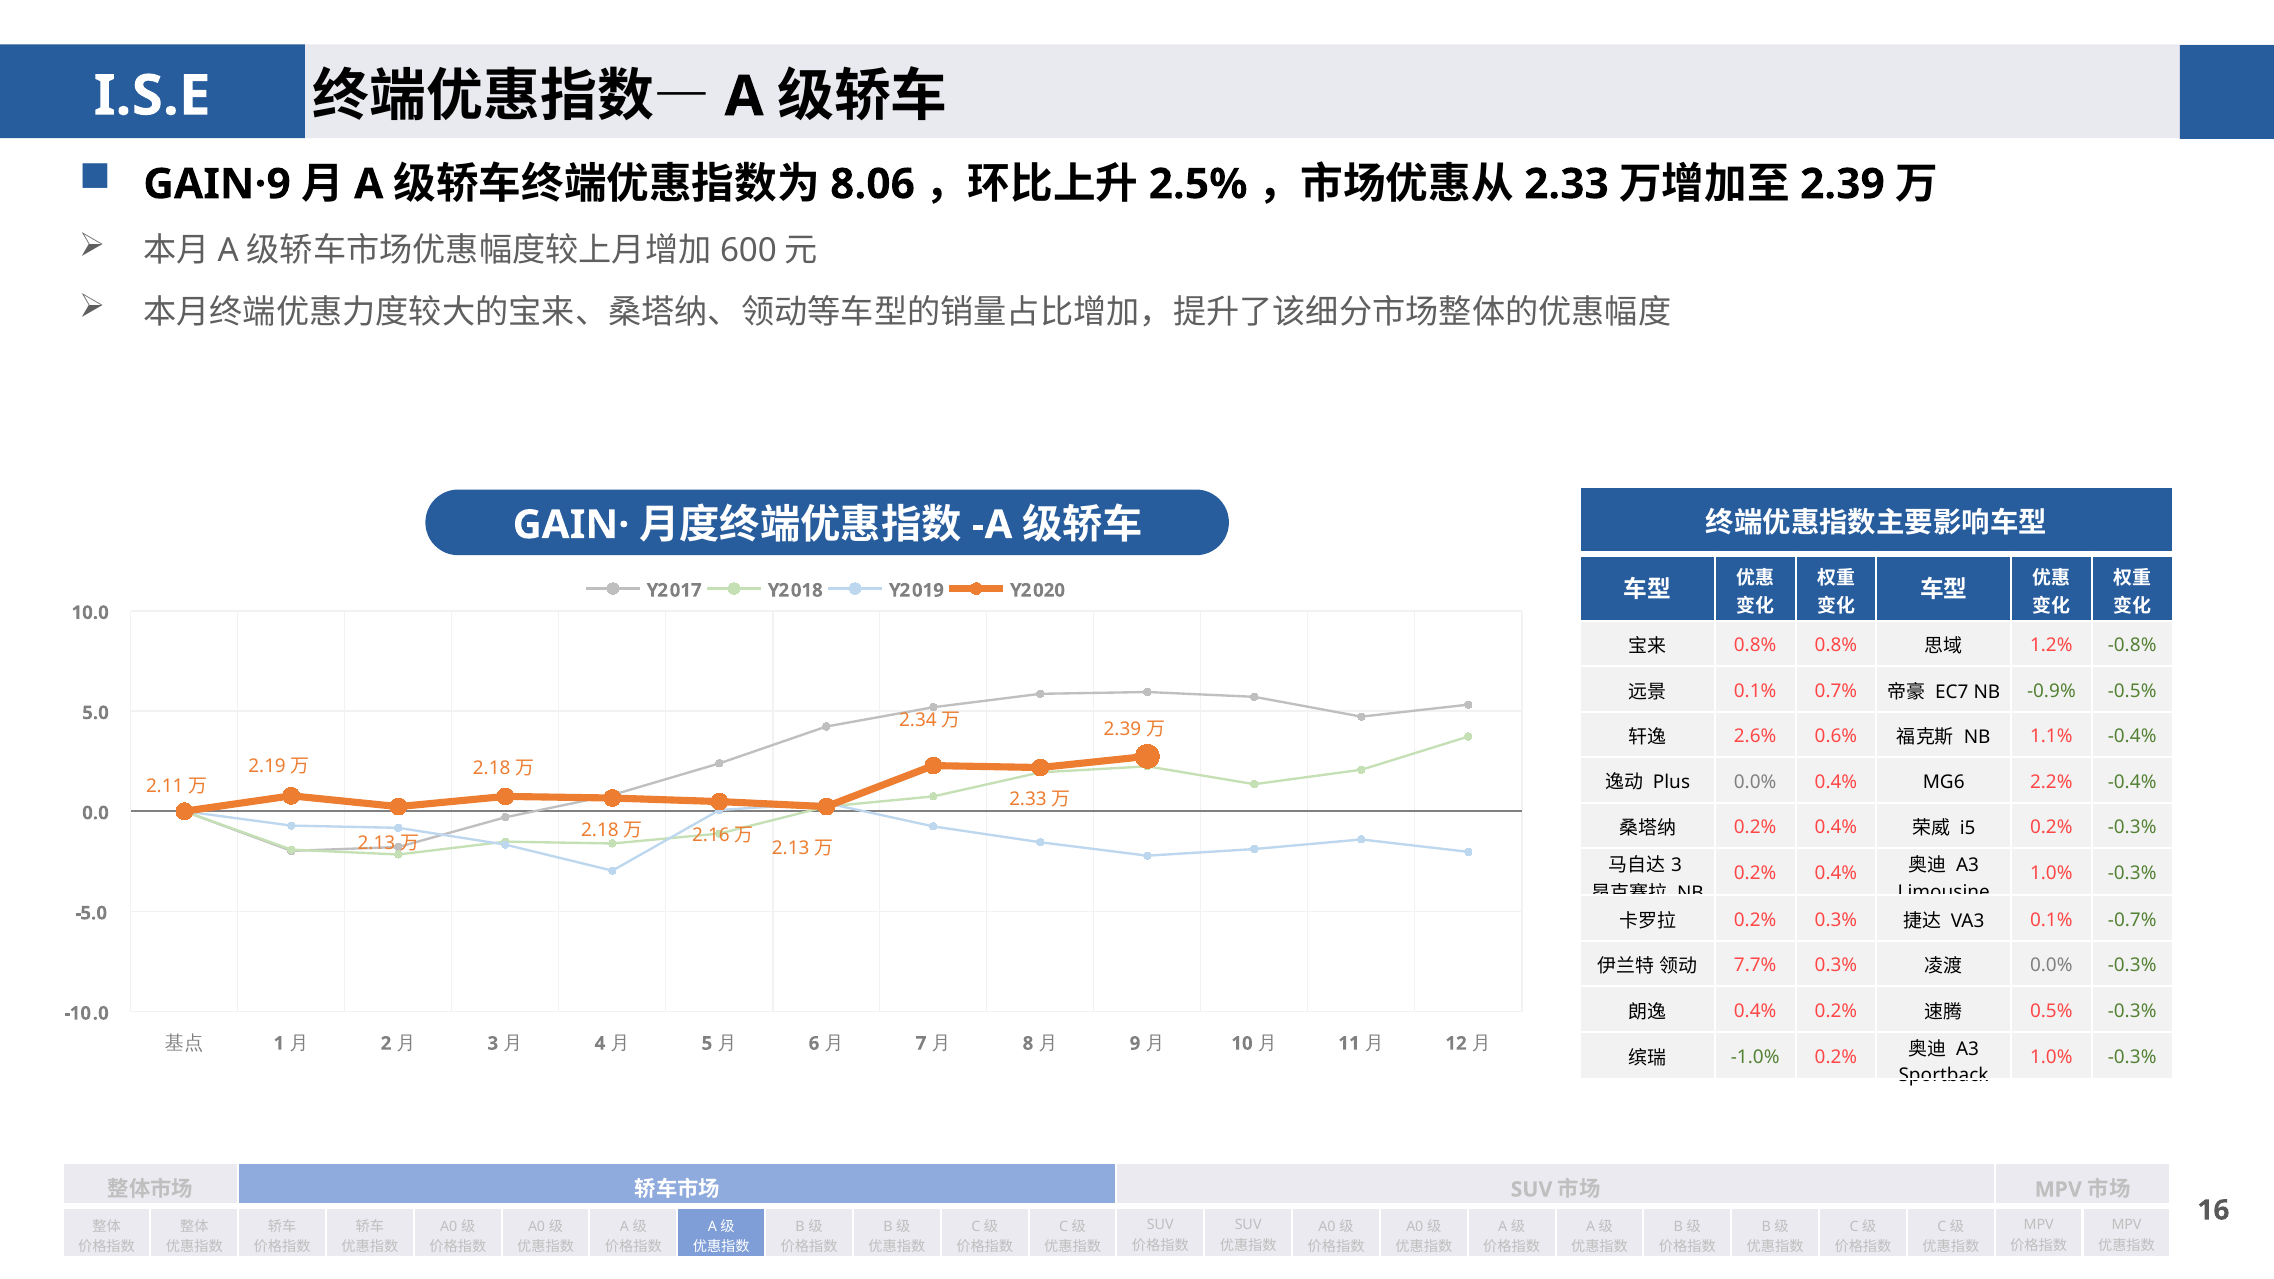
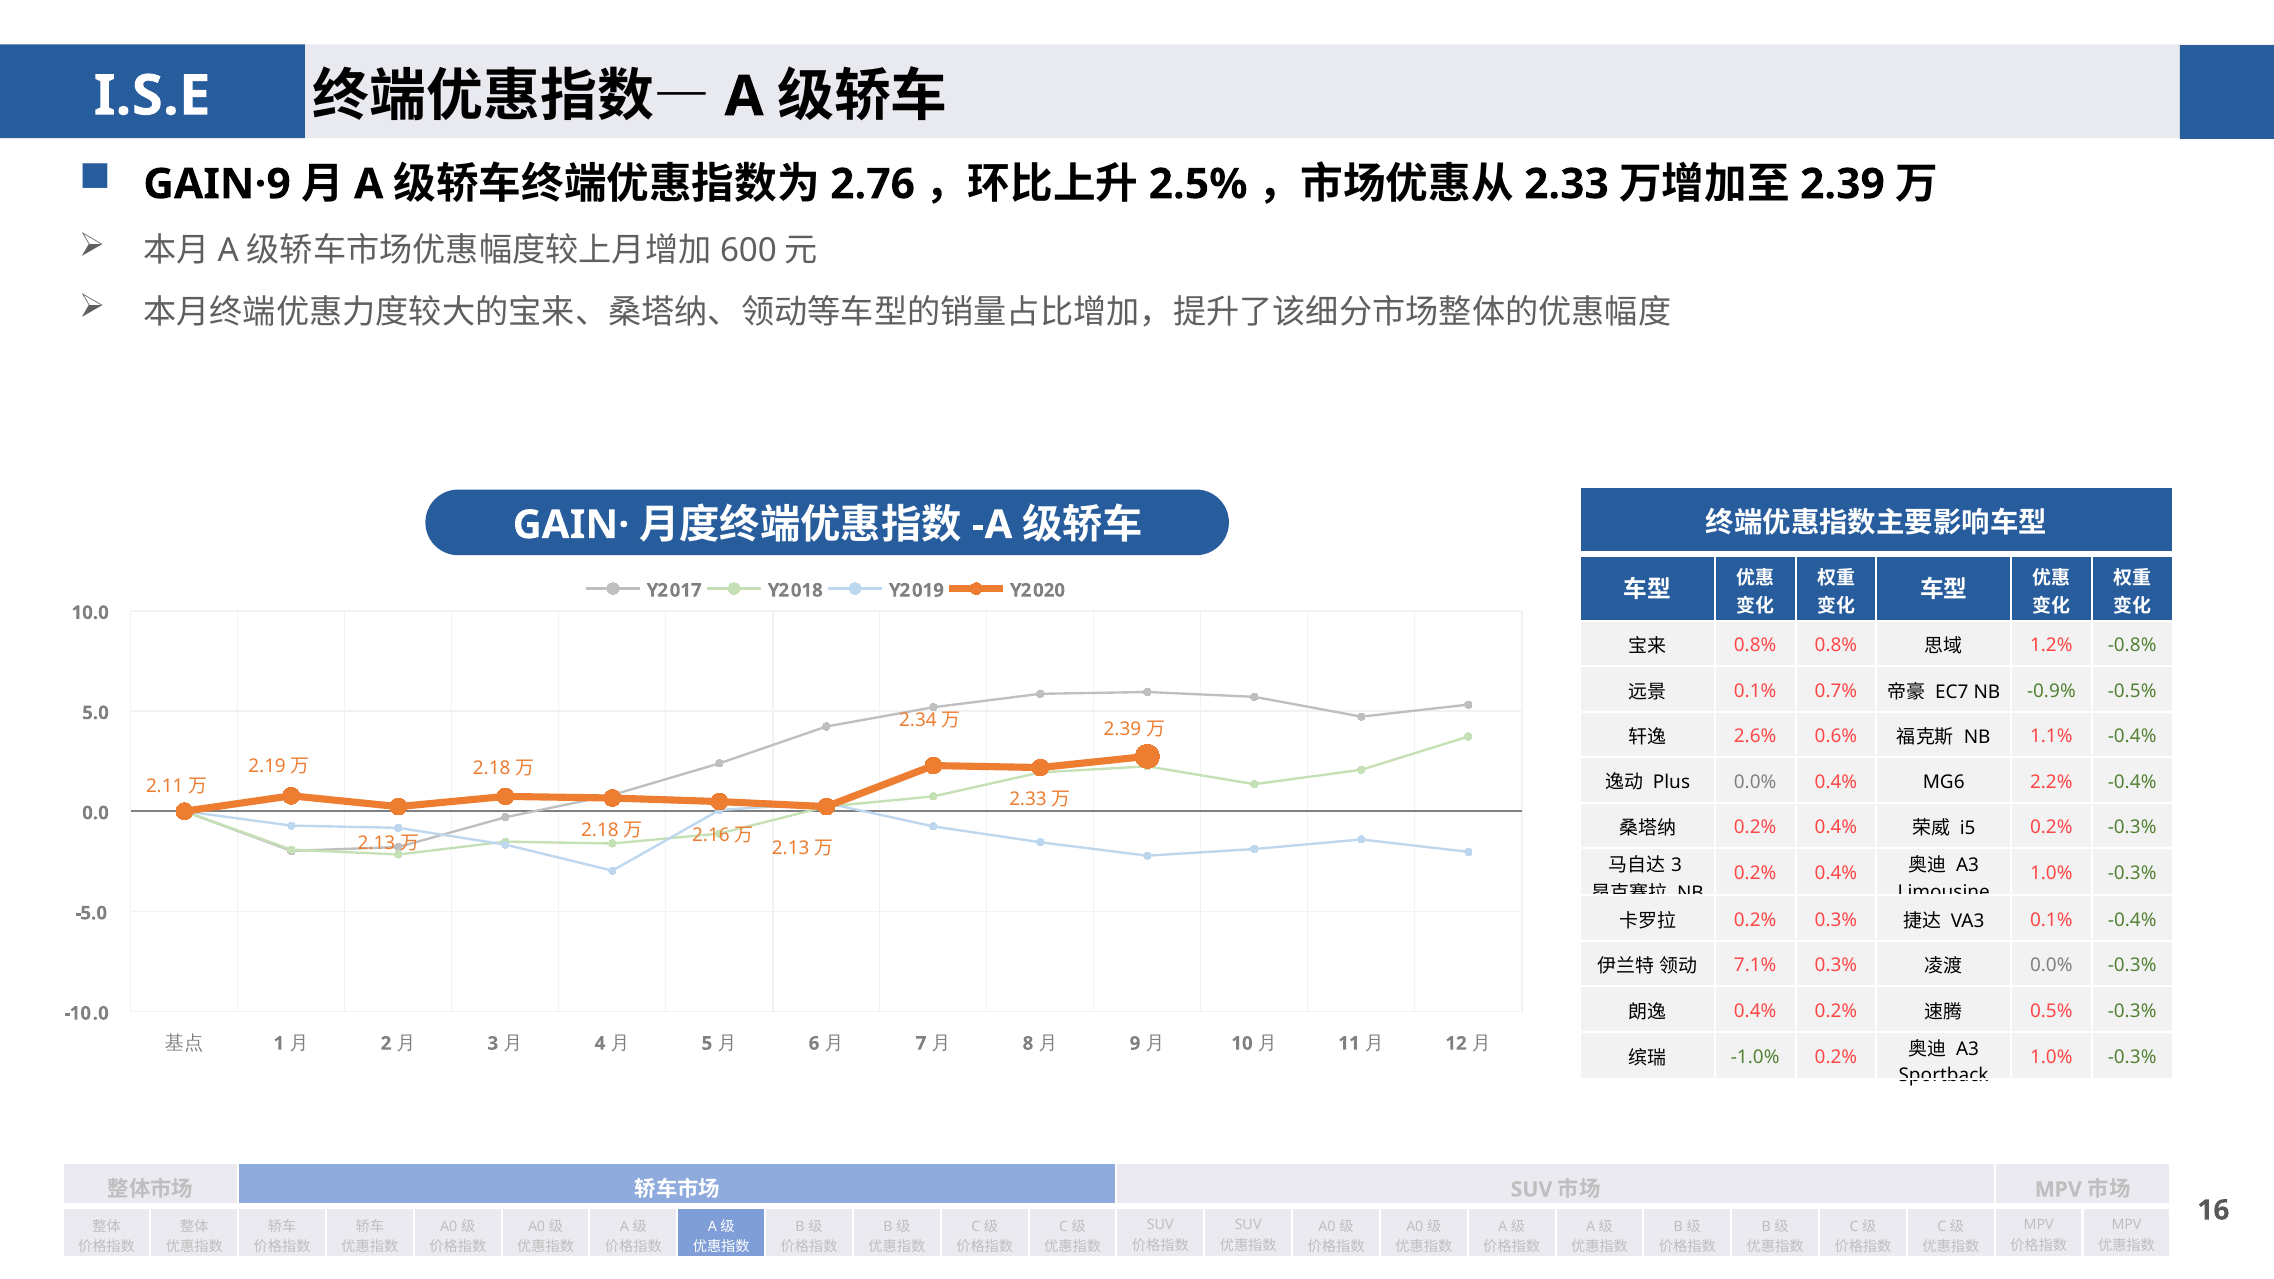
8.06: 8.06 -> 2.76 (873, 184)
0.1% -0.7%: -0.7% -> -0.4% (2132, 920)
7.7%: 7.7% -> 7.1% (1755, 965)
